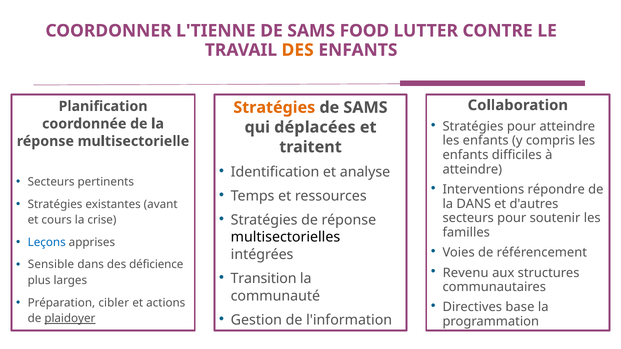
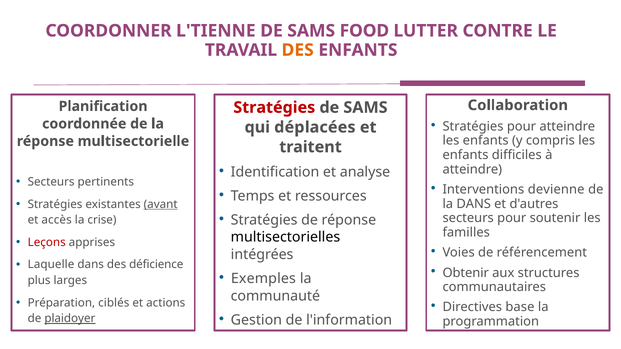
Stratégies colour: orange -> red (274, 108)
répondre: répondre -> devienne (556, 190)
avant underline: none -> present (161, 204)
cours: cours -> accès (57, 220)
Leçons colour: blue -> red (47, 243)
Sensible: Sensible -> Laquelle (51, 265)
Revenu: Revenu -> Obtenir (466, 273)
Transition: Transition -> Exemples (263, 279)
cibler: cibler -> ciblés (114, 303)
